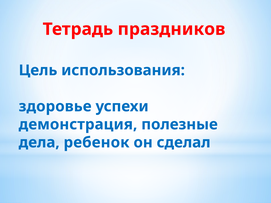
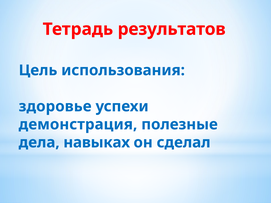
праздников: праздников -> результатов (172, 29)
ребенок: ребенок -> навыках (97, 143)
